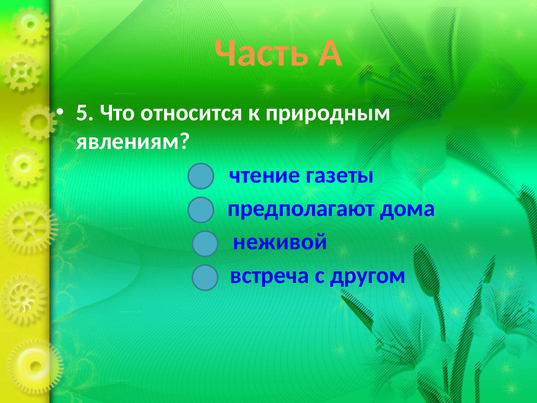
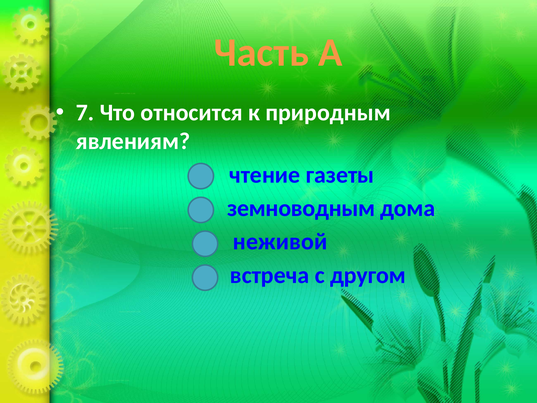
5: 5 -> 7 (85, 113)
предполагают: предполагают -> земноводным (301, 208)
